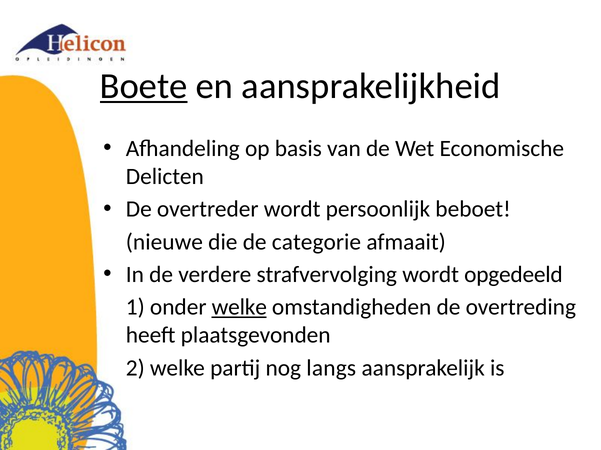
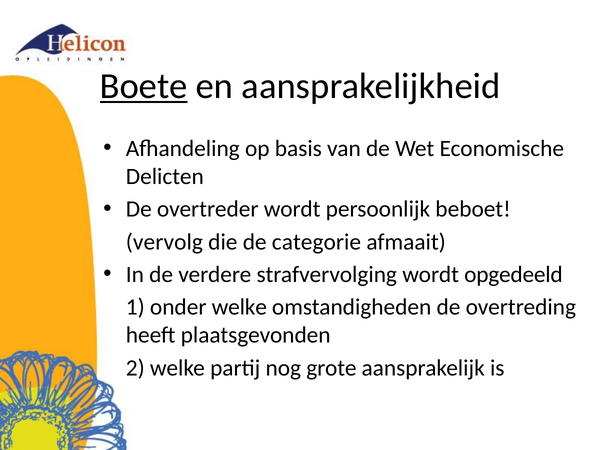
nieuwe: nieuwe -> vervolg (164, 242)
welke underline: present -> none (239, 308)
langs: langs -> grote (331, 369)
